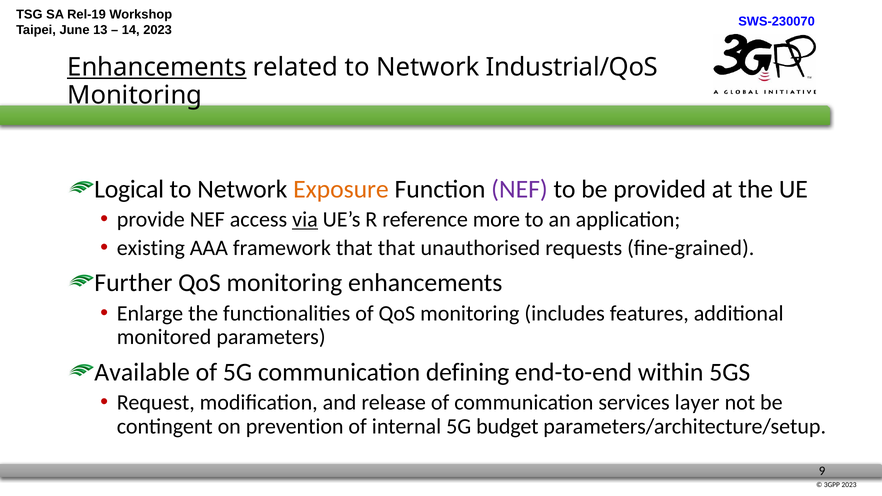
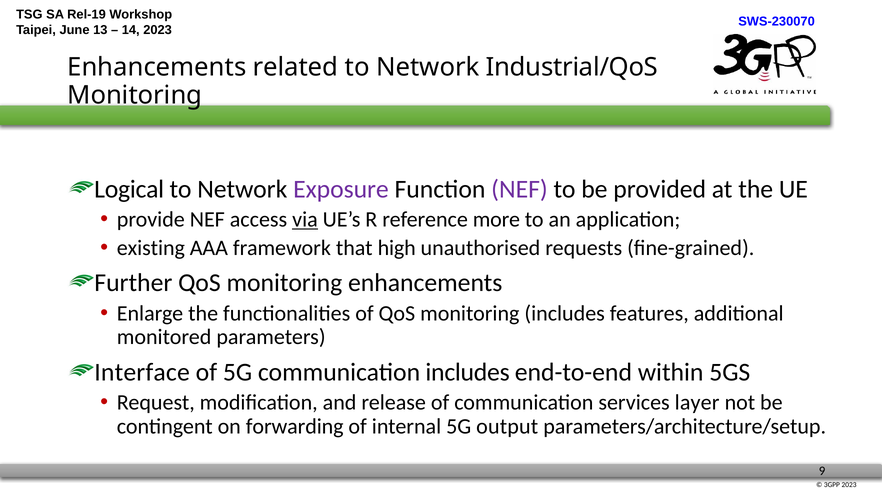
Enhancements underline: present -> none (157, 67)
Exposure colour: orange -> purple (341, 189)
that that: that -> high (397, 248)
Available: Available -> Interface (142, 372)
communication defining: defining -> includes (468, 372)
prevention: prevention -> forwarding (295, 426)
budget: budget -> output (507, 426)
